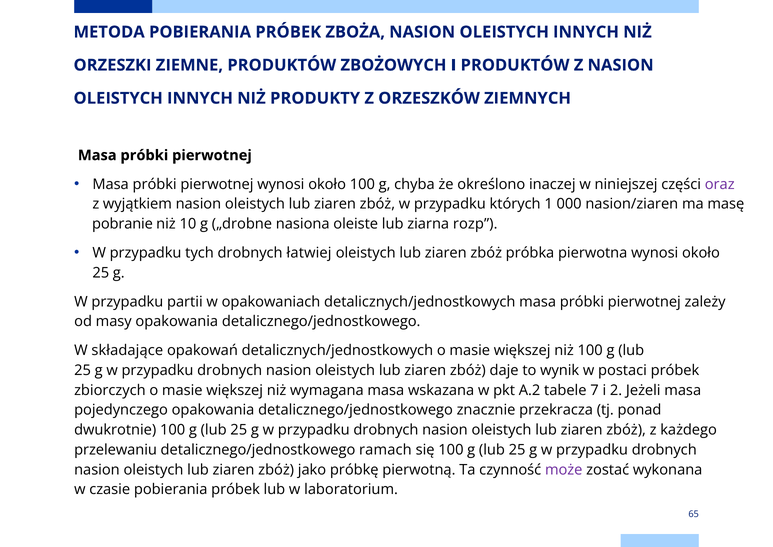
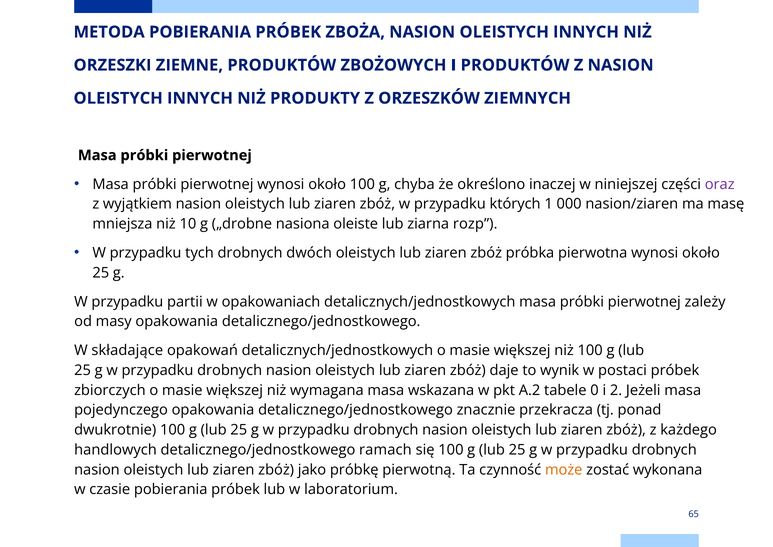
pobranie: pobranie -> mniejsza (122, 224)
łatwiej: łatwiej -> dwóch (309, 253)
7: 7 -> 0 (595, 390)
przelewaniu: przelewaniu -> handlowych (116, 449)
może colour: purple -> orange (564, 469)
